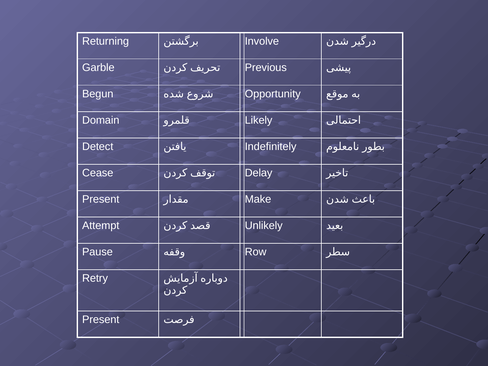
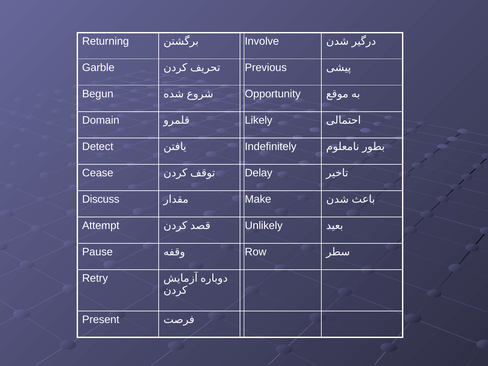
Present: Present -> Discuss (101, 199)
